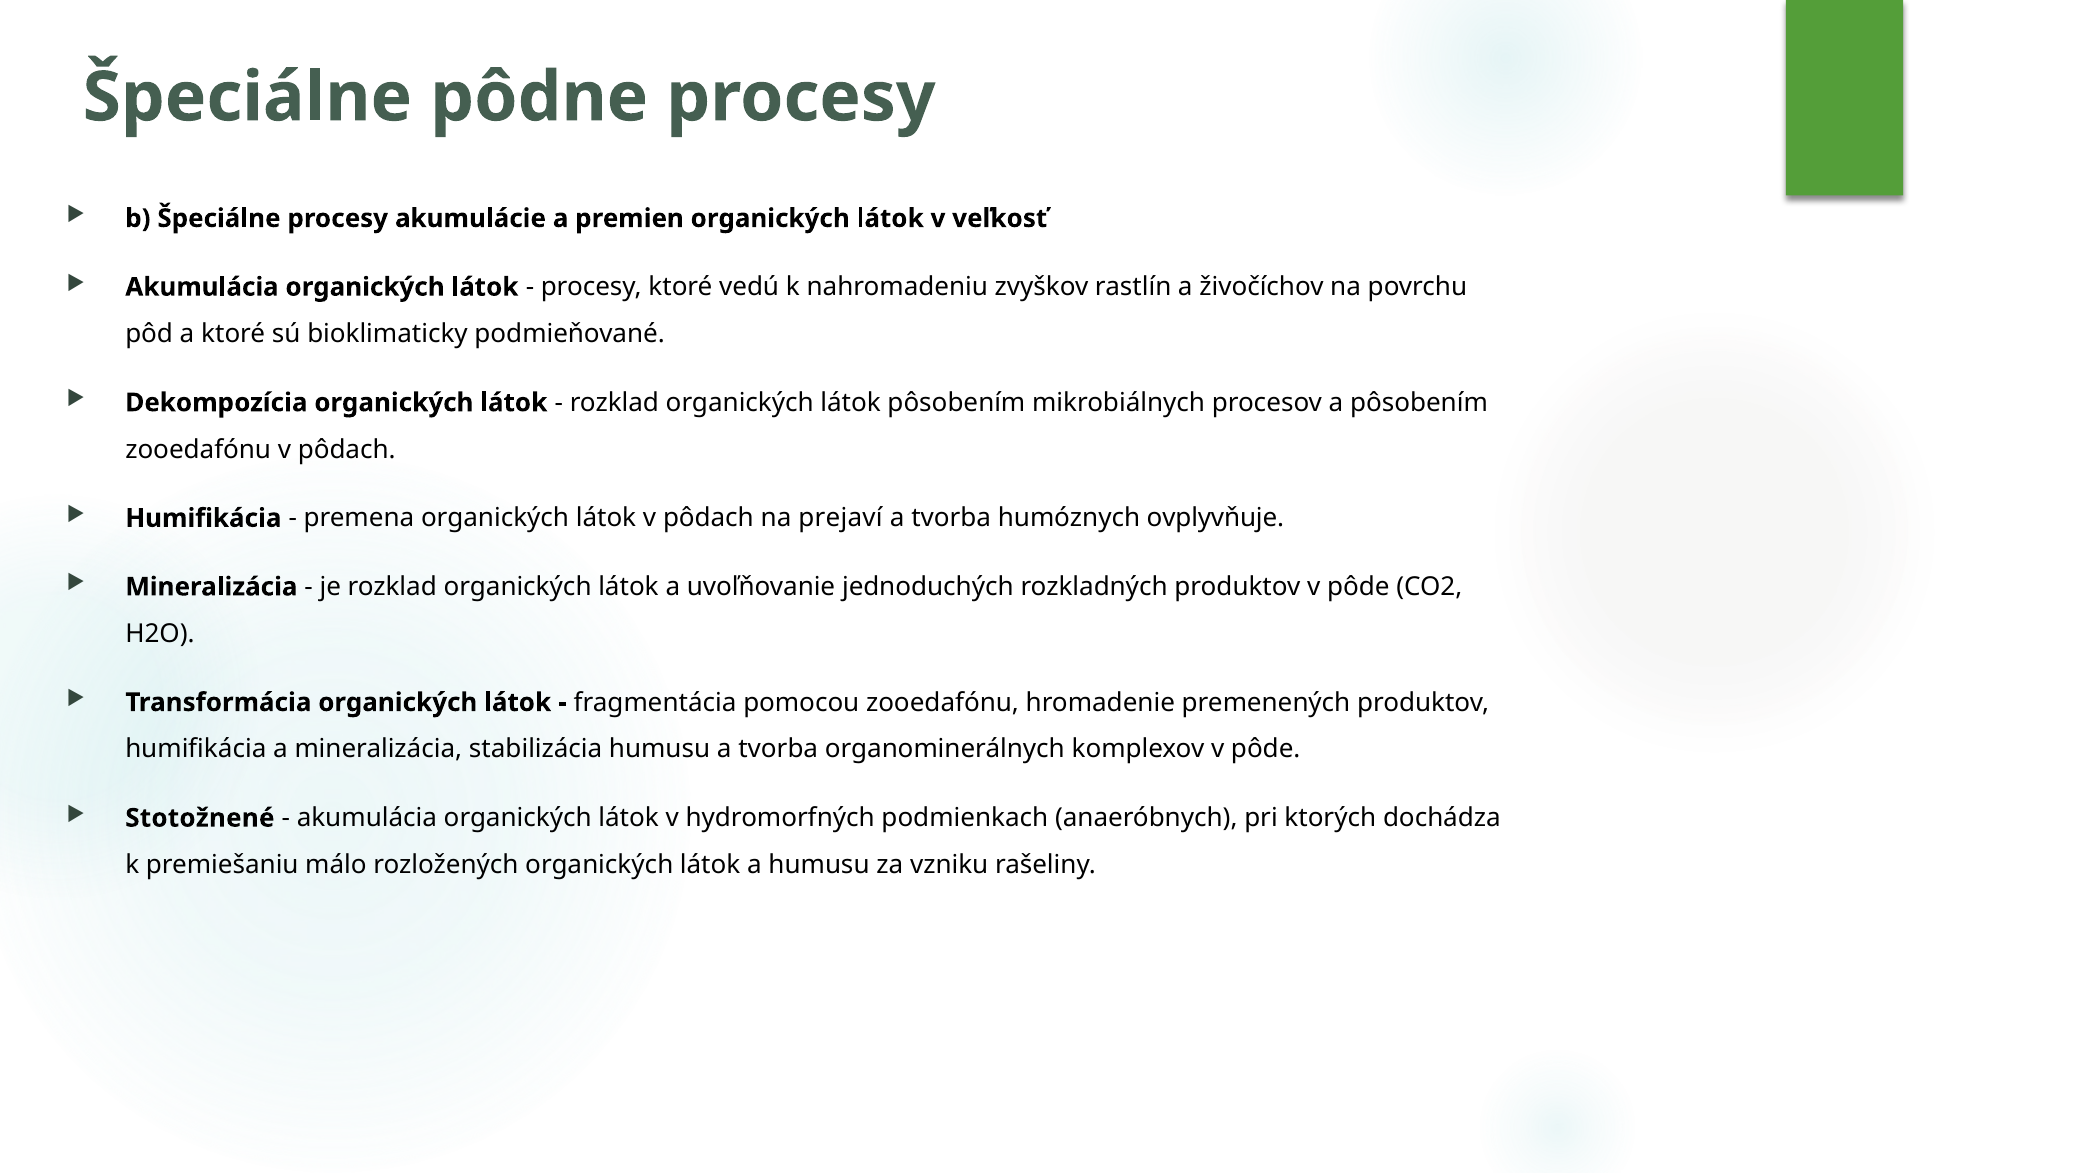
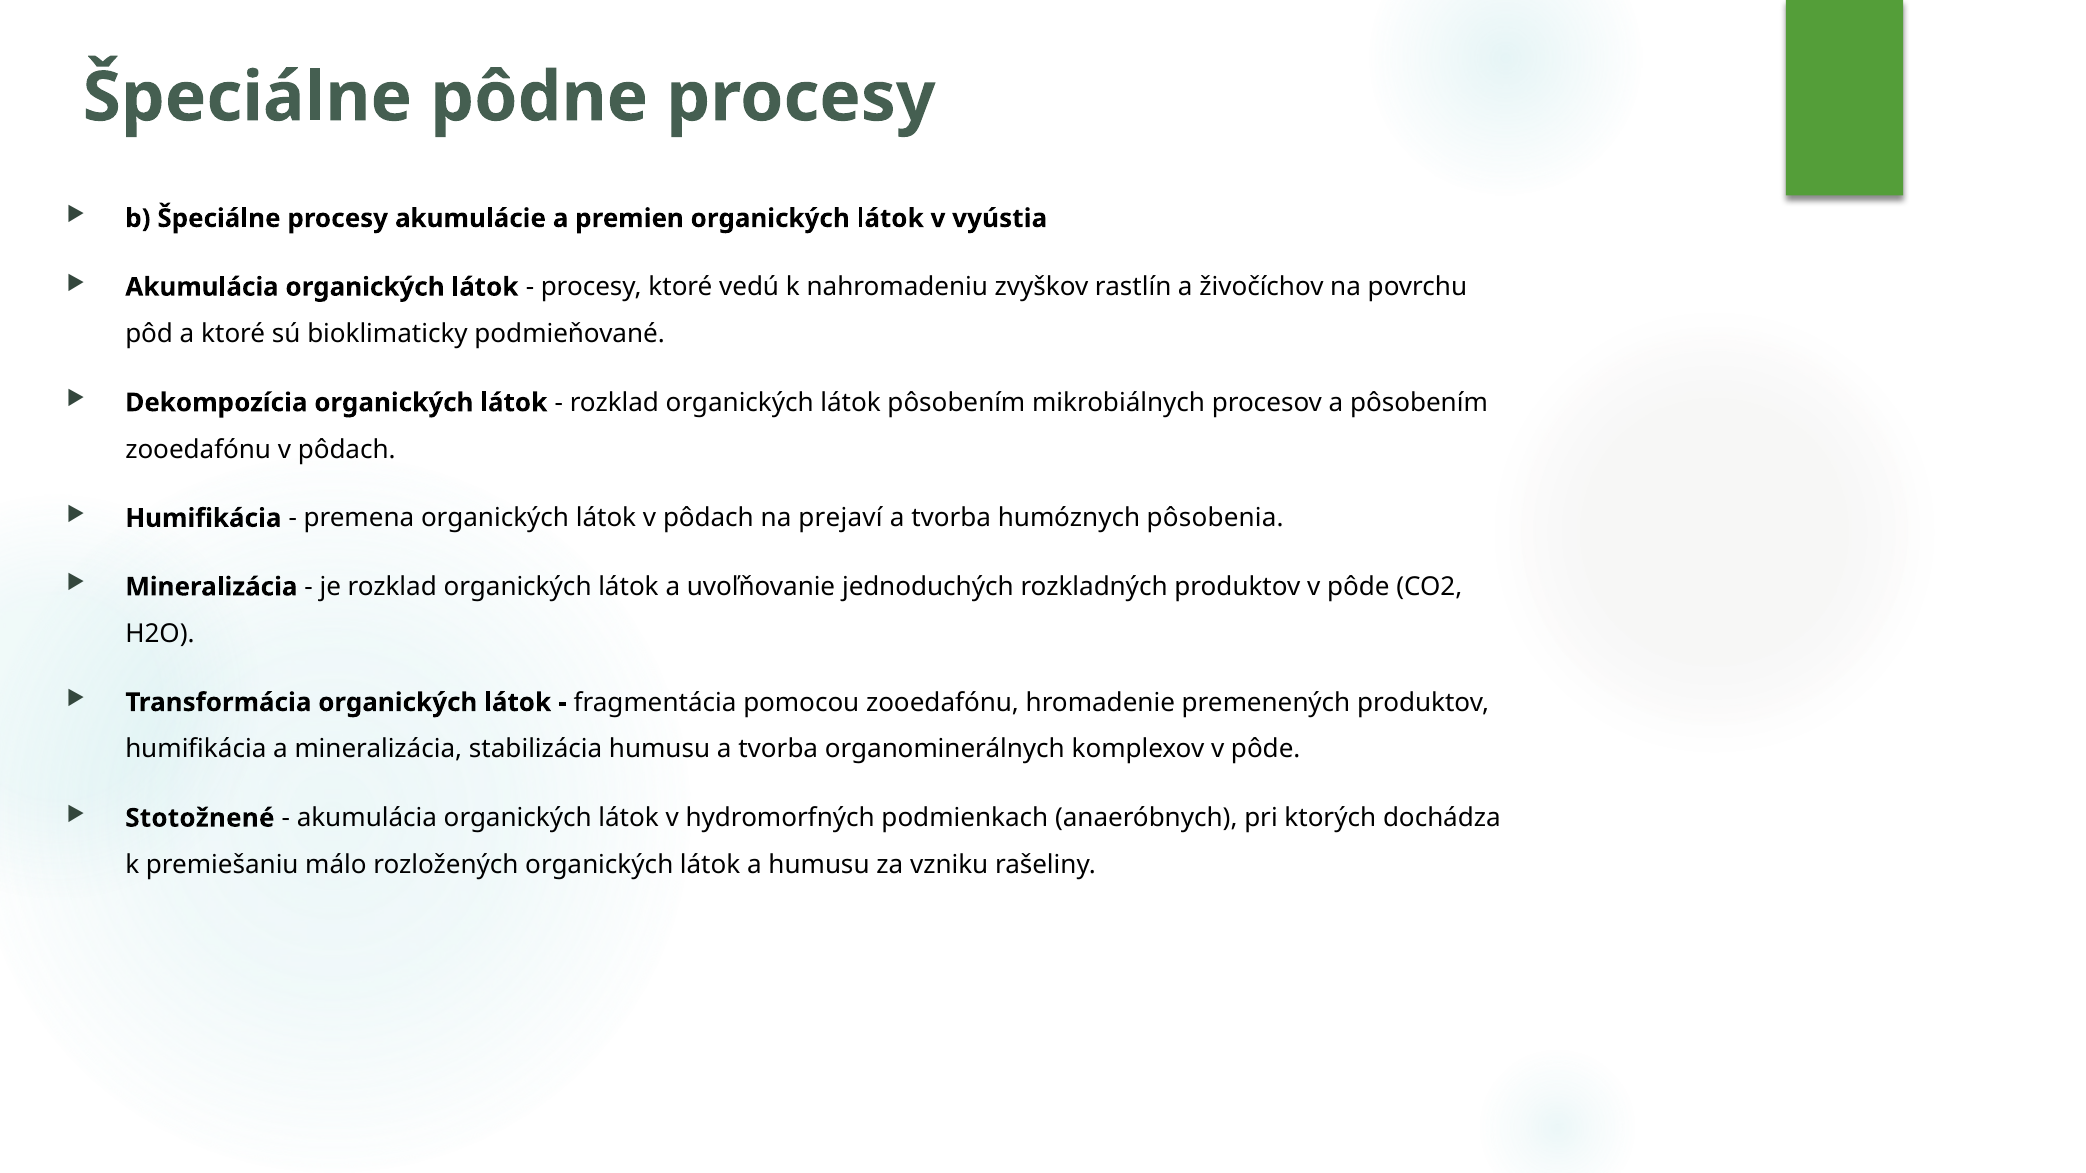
veľkosť: veľkosť -> vyústia (1000, 218)
ovplyvňuje: ovplyvňuje -> pôsobenia (1215, 518)
